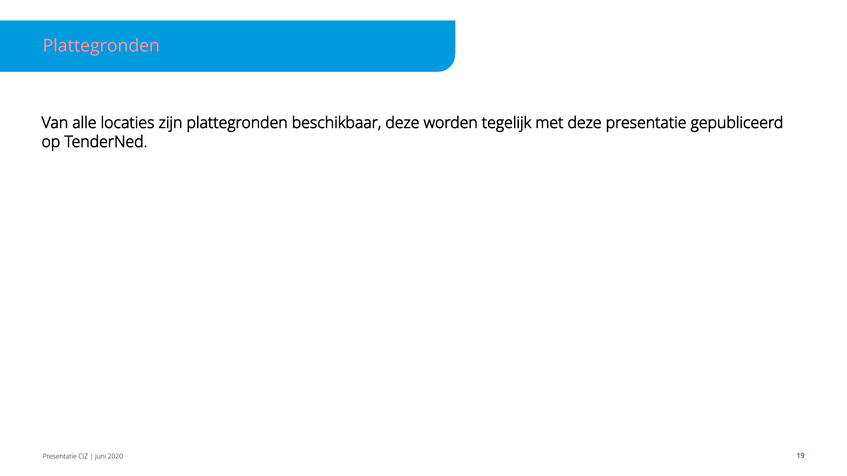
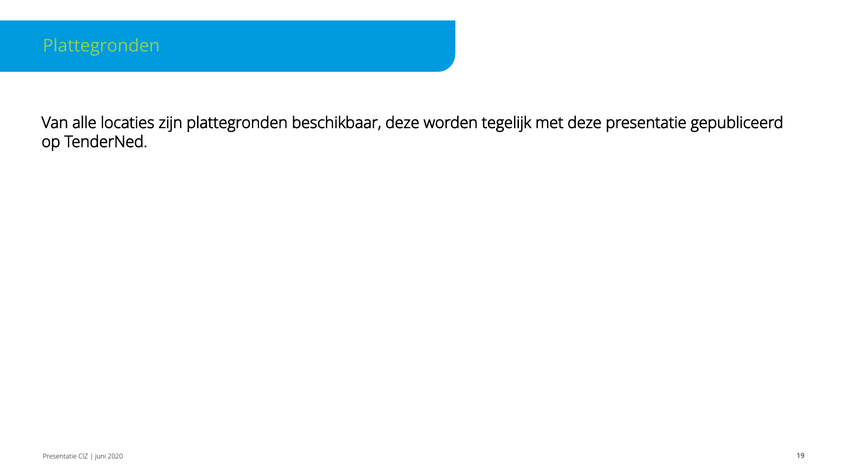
Plattegronden colour: pink -> light green (101, 46)
